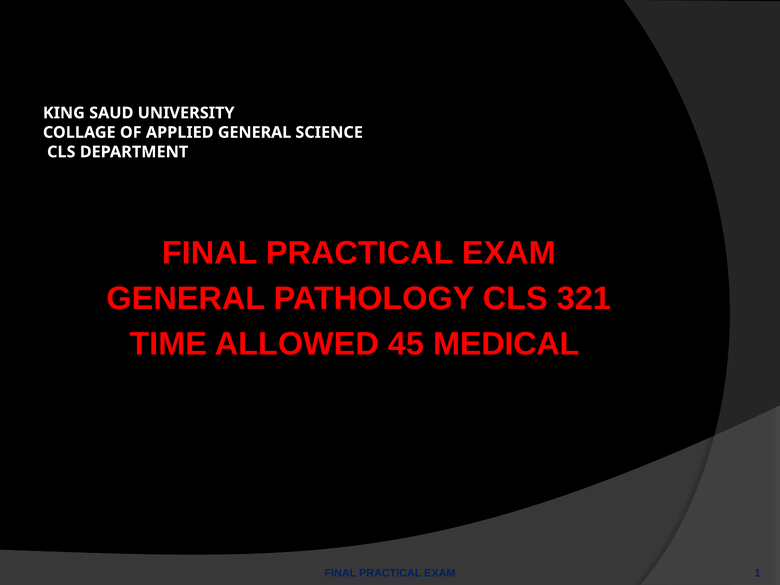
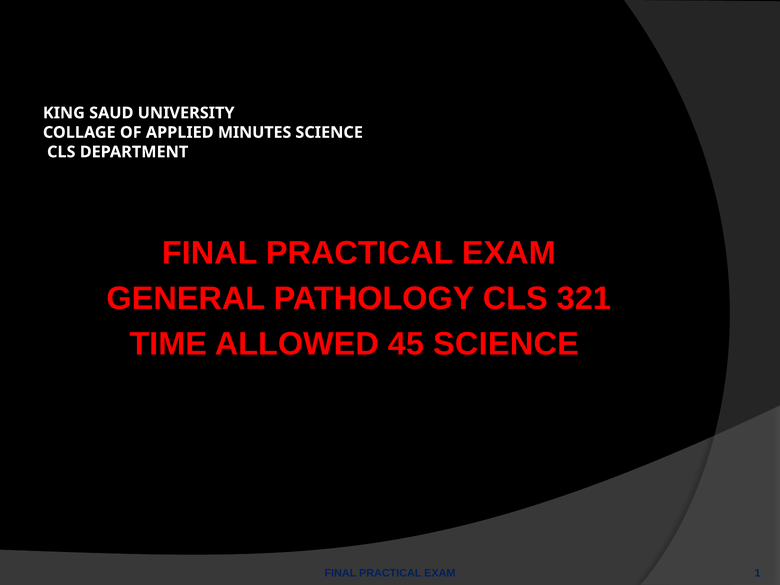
APPLIED GENERAL: GENERAL -> MINUTES (255, 132)
45 MEDICAL: MEDICAL -> SCIENCE (506, 344)
